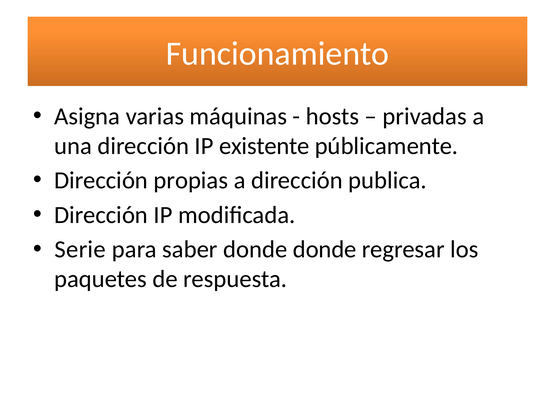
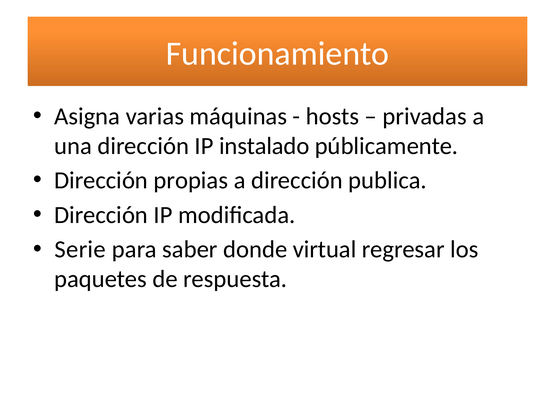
existente: existente -> instalado (264, 146)
donde donde: donde -> virtual (325, 250)
